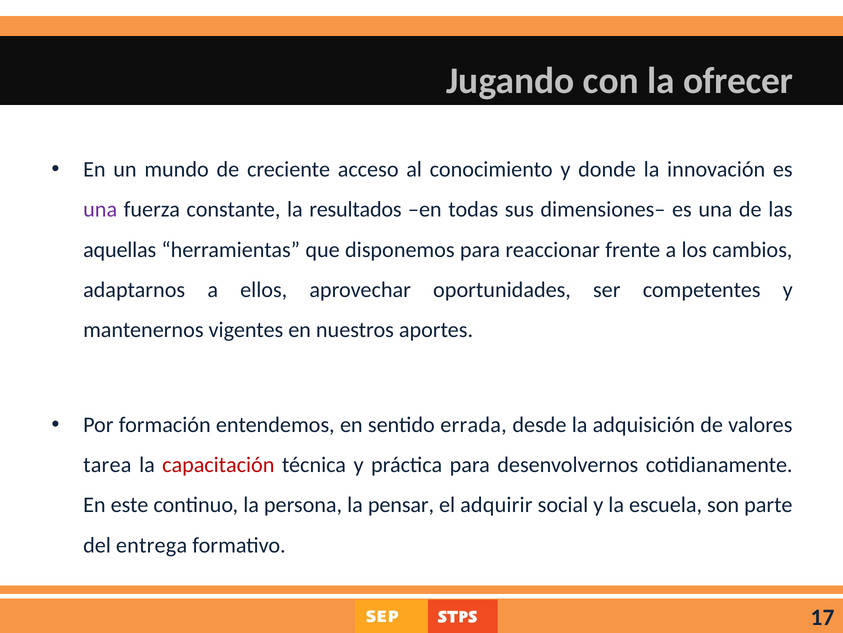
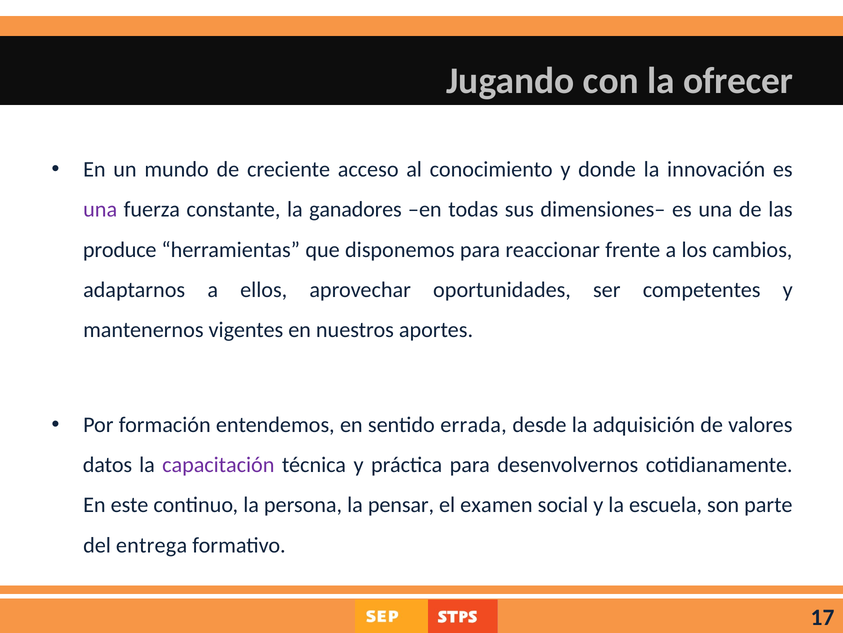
resultados: resultados -> ganadores (355, 209)
aquellas: aquellas -> produce (120, 249)
tarea: tarea -> datos (107, 465)
capacitación colour: red -> purple (218, 465)
adquirir: adquirir -> examen (496, 505)
